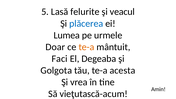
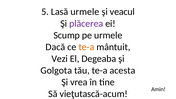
Lasă felurite: felurite -> urmele (85, 12)
plăcerea colour: blue -> purple (86, 23)
Lumea: Lumea -> Scump (67, 35)
Doar: Doar -> Dacă (55, 47)
Faci: Faci -> Vezi (60, 59)
